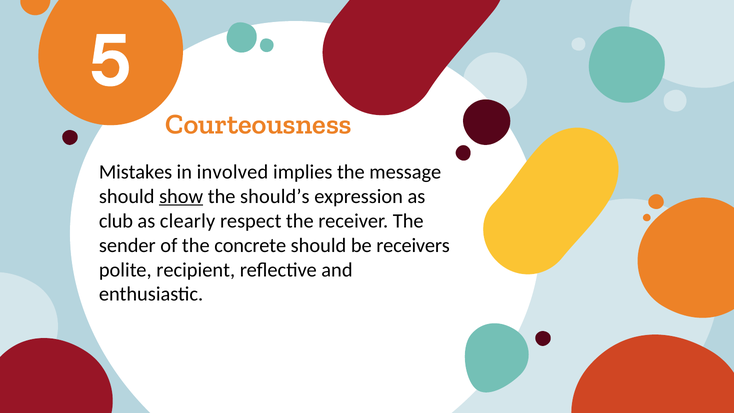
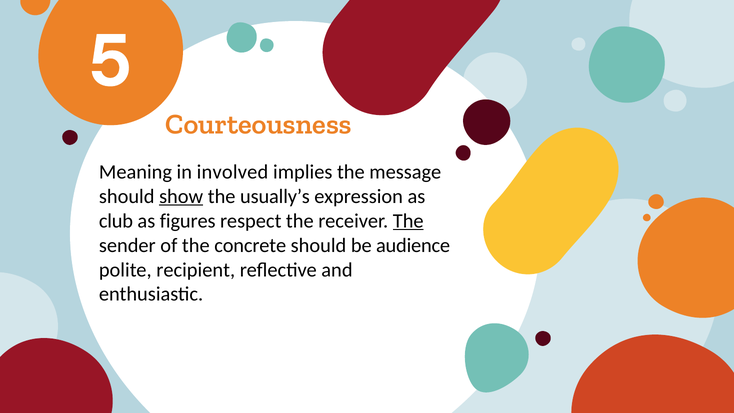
Mistakes: Mistakes -> Meaning (135, 172)
should’s: should’s -> usually’s (275, 196)
clearly: clearly -> figures (188, 221)
The underline: none -> present (408, 221)
receivers: receivers -> audience (413, 245)
